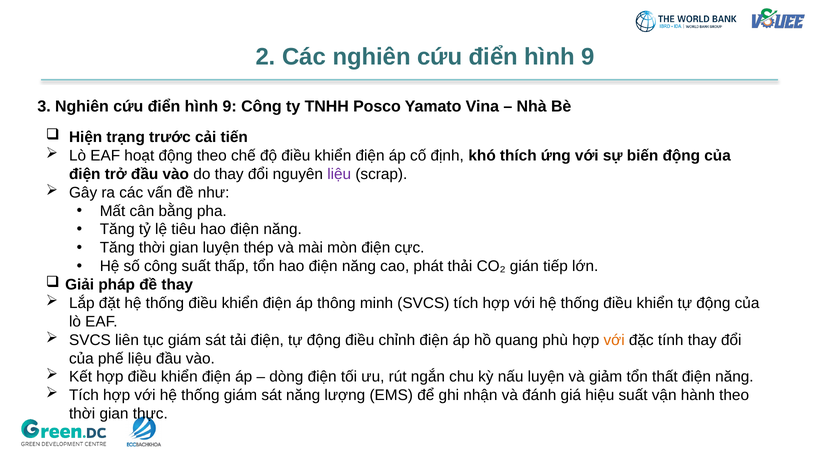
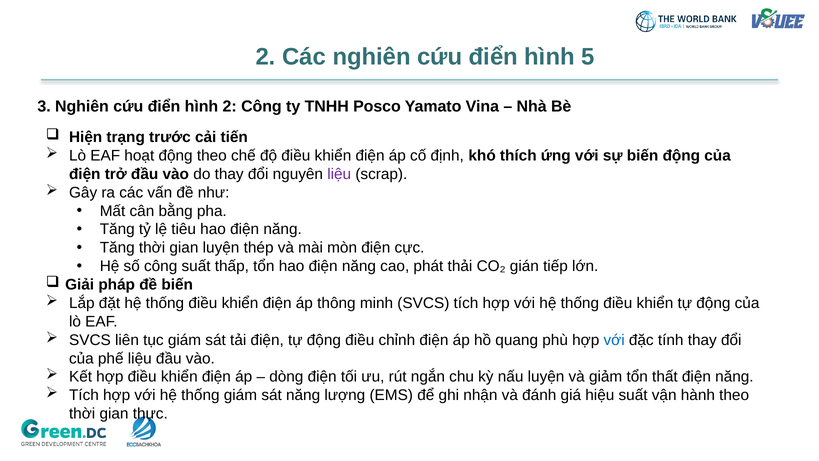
9: 9 -> 5 (588, 57)
9: 9 -> 2 (230, 106)
đề thay: thay -> biến (177, 285)
với colour: orange -> blue (614, 340)
